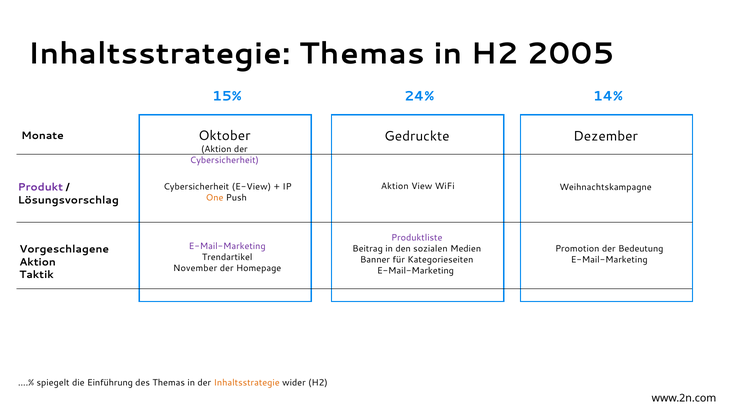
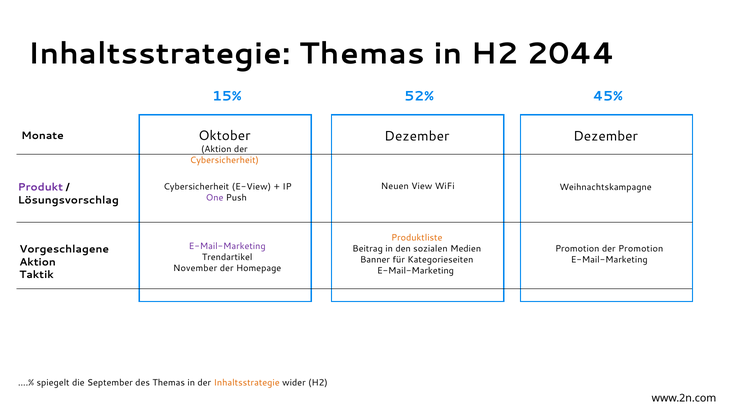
2005: 2005 -> 2044 (571, 54)
24%: 24% -> 52% (419, 96)
14%: 14% -> 45% (608, 96)
Gedruckte: Gedruckte -> Dezember (417, 136)
Cybersicherheit colour: purple -> orange (224, 160)
Aktion: Aktion -> Neuen (395, 186)
One colour: orange -> purple (215, 198)
Produktliste colour: purple -> orange (417, 238)
der Bedeutung: Bedeutung -> Promotion (641, 249)
Einführung: Einführung -> September (110, 383)
